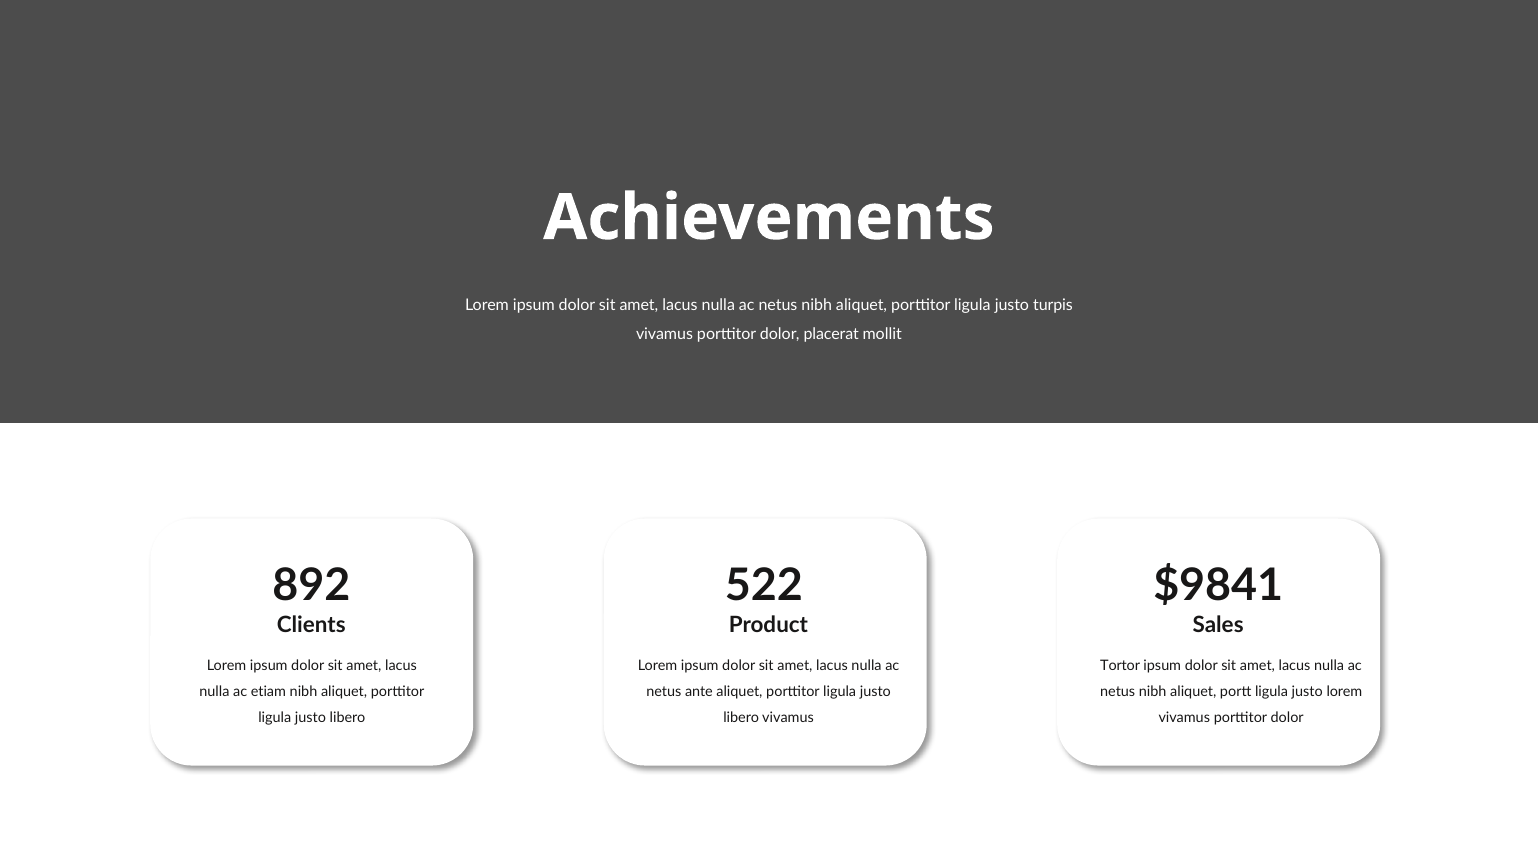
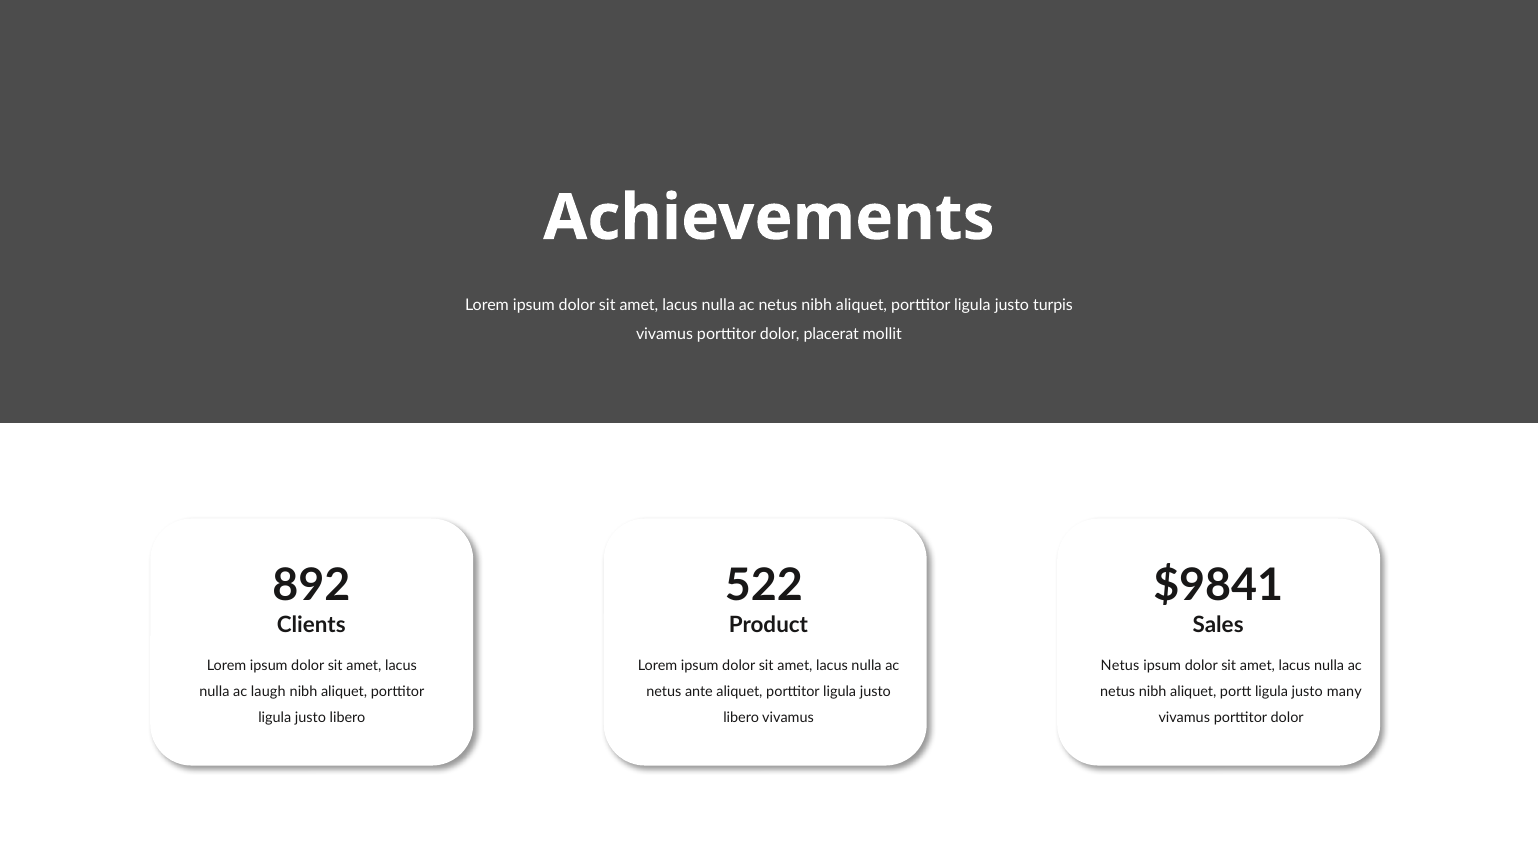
Tortor: Tortor -> Netus (1120, 666)
etiam: etiam -> laugh (268, 692)
justo lorem: lorem -> many (1344, 692)
